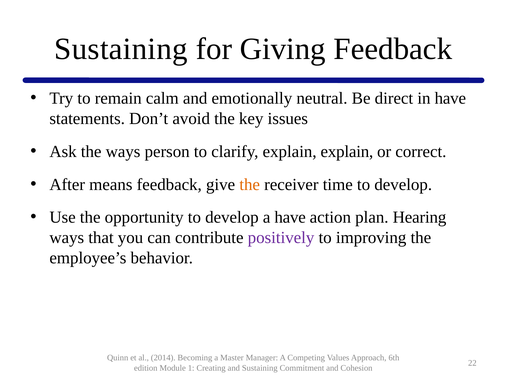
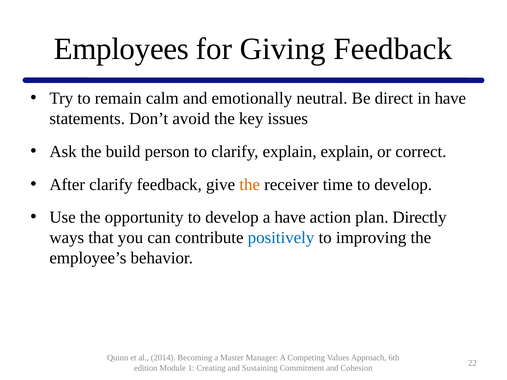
Sustaining: Sustaining -> Employees (121, 49)
the ways: ways -> build (123, 152)
After means: means -> clarify (111, 185)
Hearing: Hearing -> Directly (420, 218)
positively colour: purple -> blue (281, 238)
